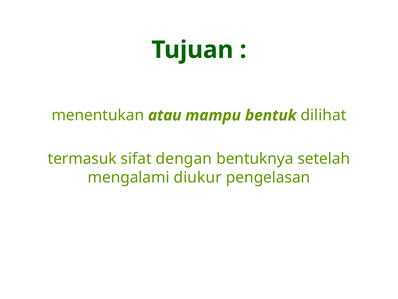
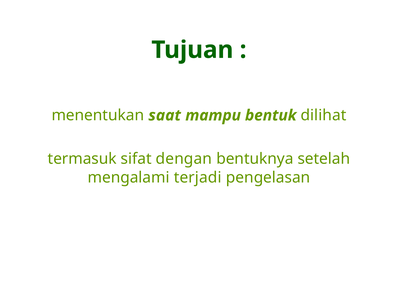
atau: atau -> saat (165, 115)
diukur: diukur -> terjadi (198, 177)
